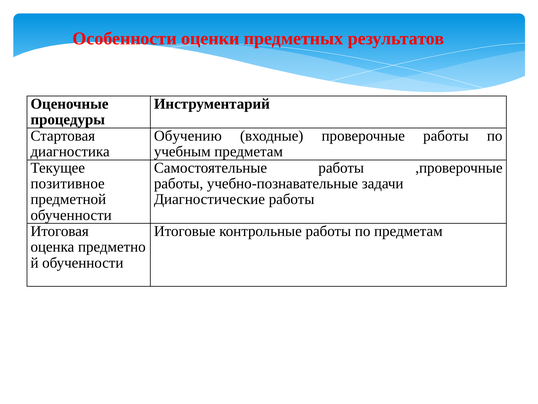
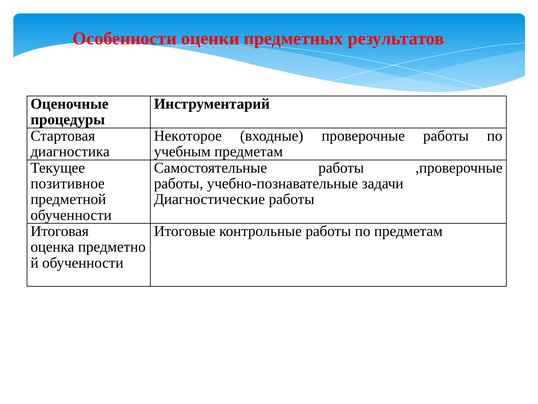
Обучению: Обучению -> Некоторое (188, 136)
